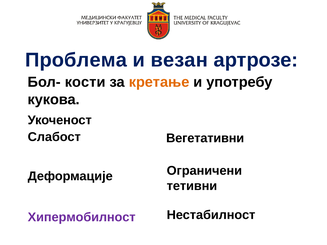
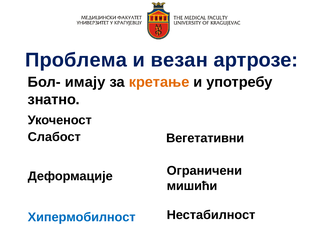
кости: кости -> имају (85, 82)
кукова: кукова -> знатно (54, 100)
тетивни: тетивни -> мишићи (192, 186)
Хипермобилност colour: purple -> blue (82, 217)
